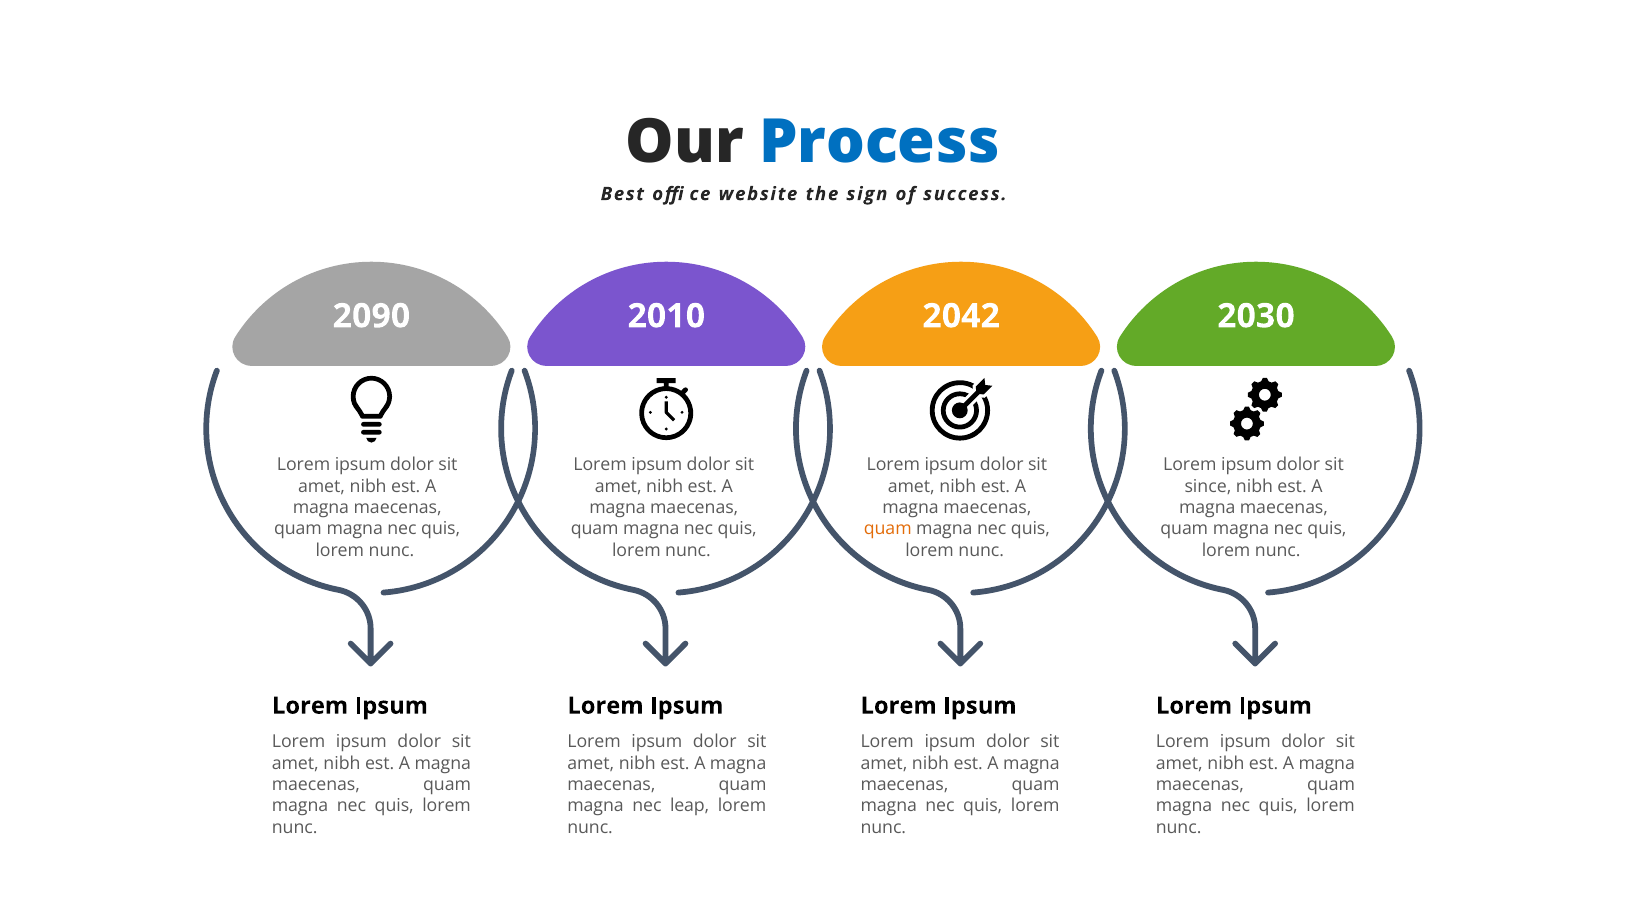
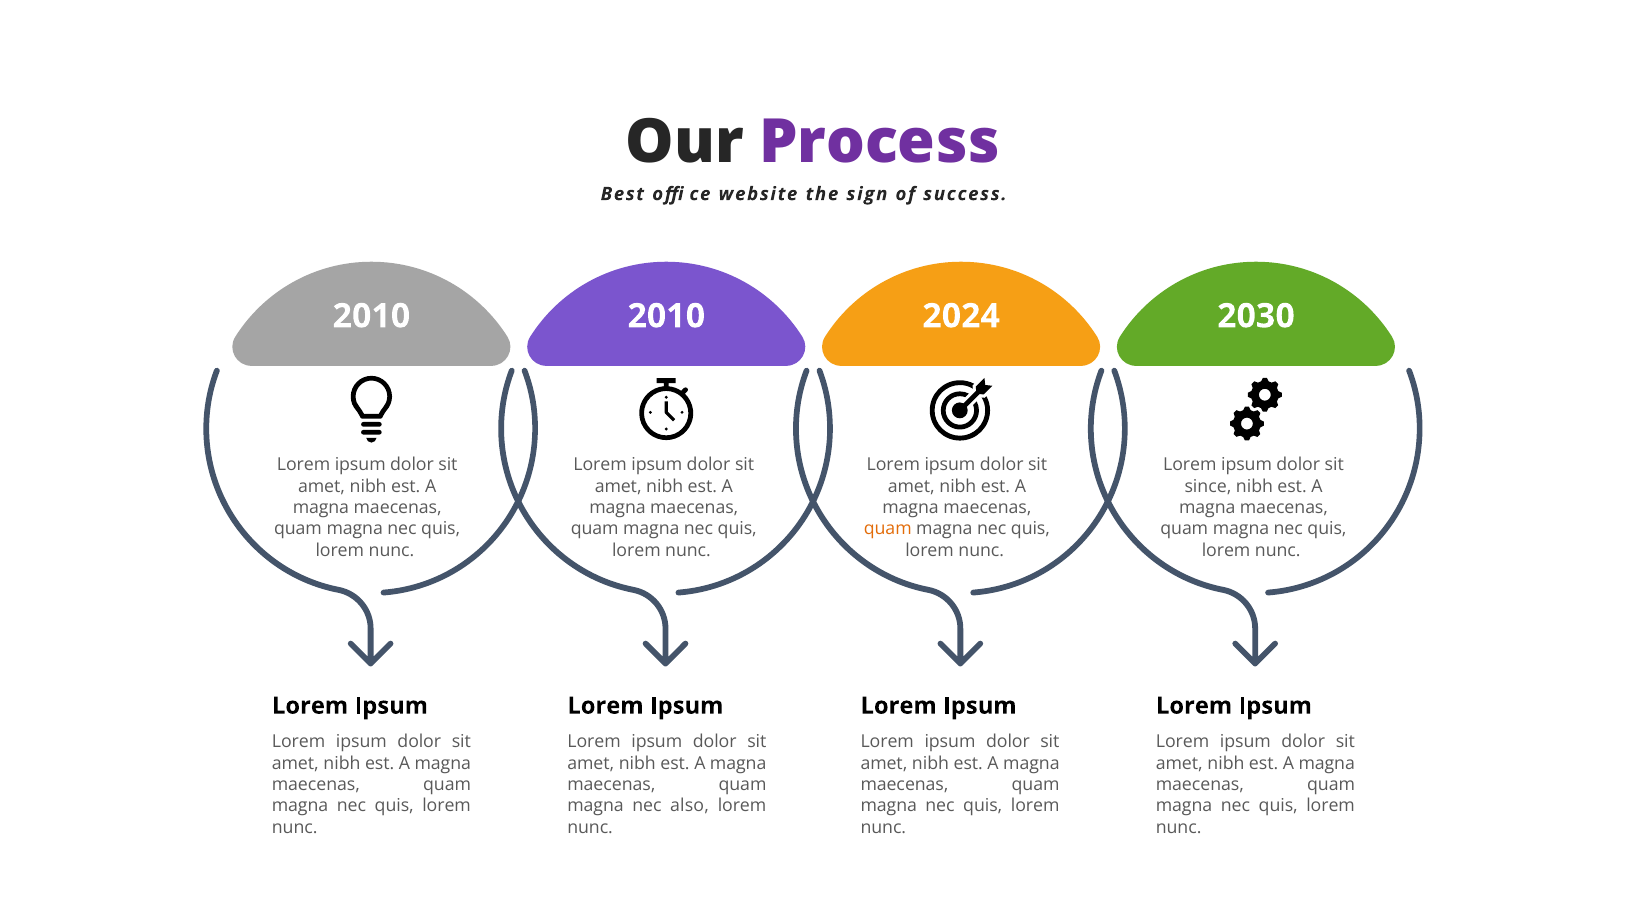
Process colour: blue -> purple (880, 142)
2090: 2090 -> 2010 (371, 316)
2042: 2042 -> 2024 (961, 316)
leap: leap -> also (689, 806)
